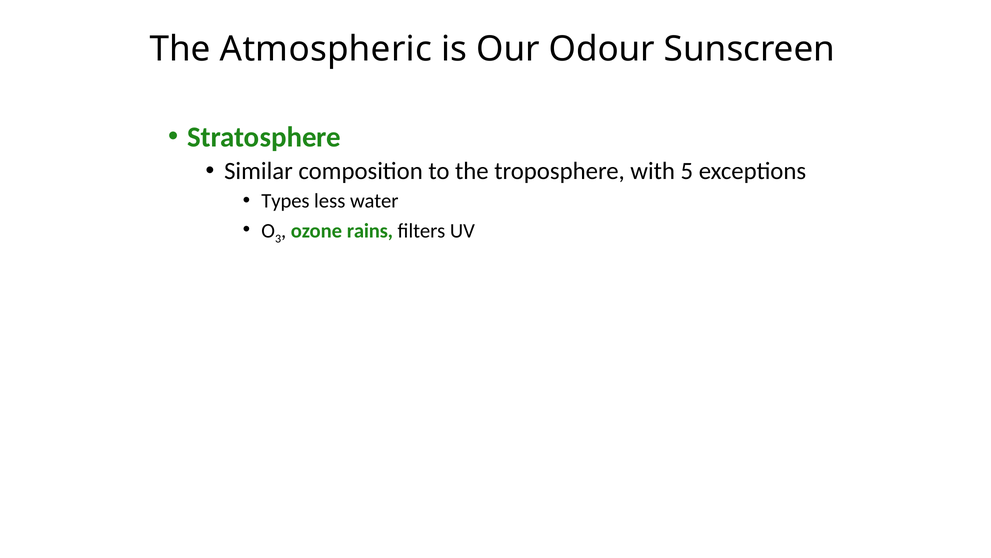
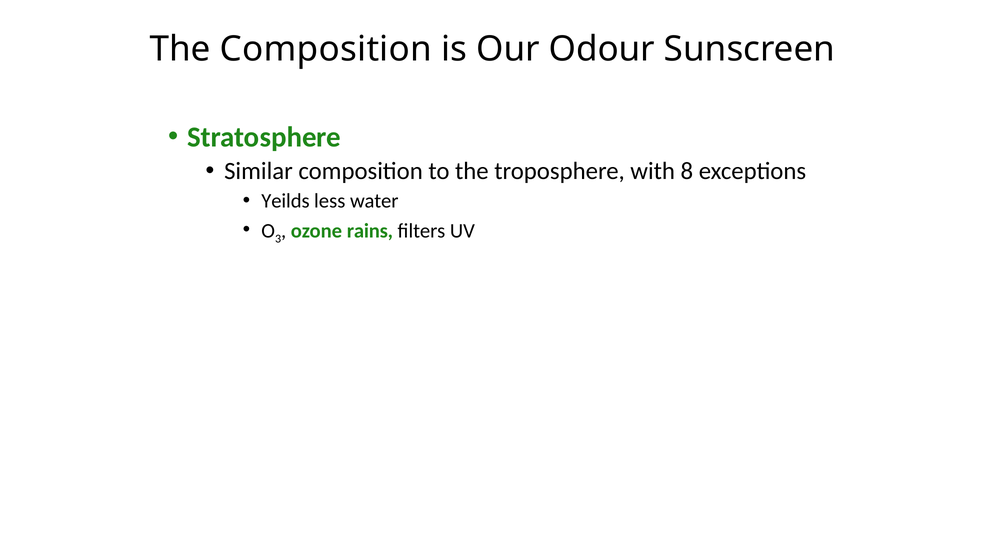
The Atmospheric: Atmospheric -> Composition (326, 49)
5: 5 -> 8 (687, 171)
Types: Types -> Yeilds (285, 201)
